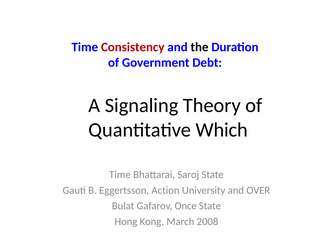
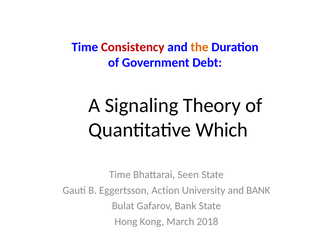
the colour: black -> orange (199, 47)
Saroj: Saroj -> Seen (188, 174)
and OVER: OVER -> BANK (258, 190)
Gafarov Once: Once -> Bank (186, 206)
2008: 2008 -> 2018 (207, 221)
